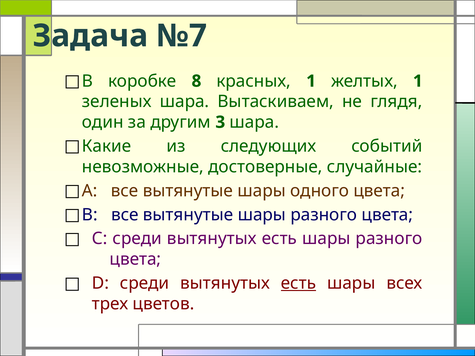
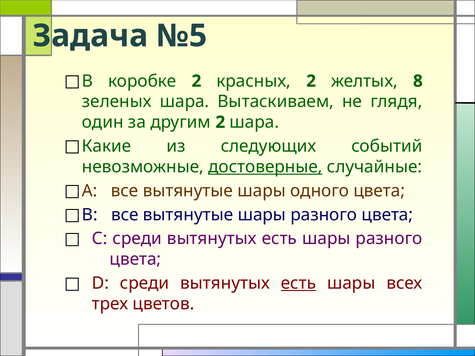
№7: №7 -> №5 (182, 36)
коробке 8: 8 -> 2 (196, 81)
красных 1: 1 -> 2 (311, 81)
желтых 1: 1 -> 8 (418, 81)
другим 3: 3 -> 2 (220, 122)
достоверные underline: none -> present (265, 167)
